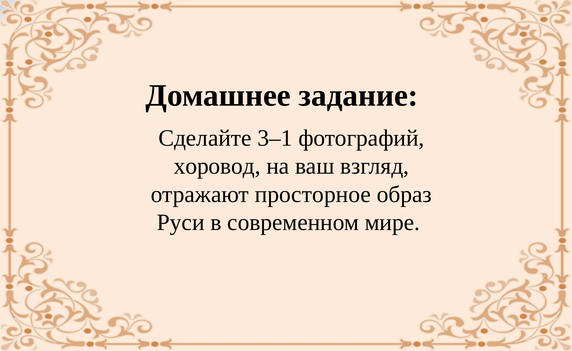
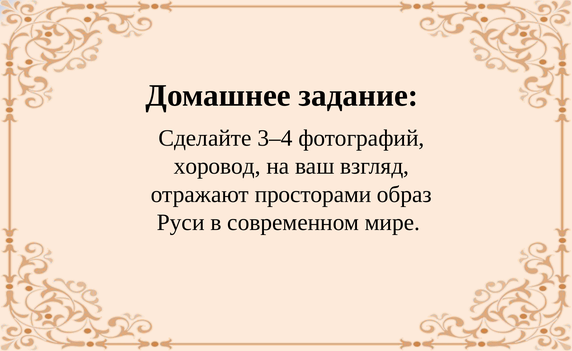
3–1: 3–1 -> 3–4 (275, 138)
просторное: просторное -> просторами (313, 195)
